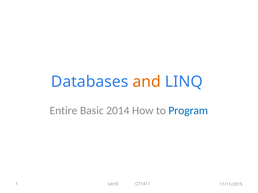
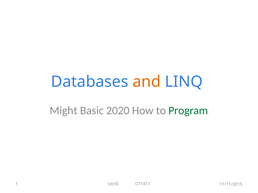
Entire: Entire -> Might (64, 111)
2014: 2014 -> 2020 (118, 111)
Program colour: blue -> green (188, 111)
